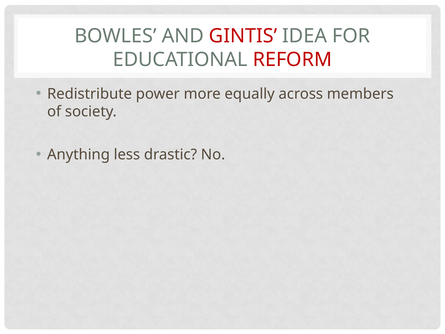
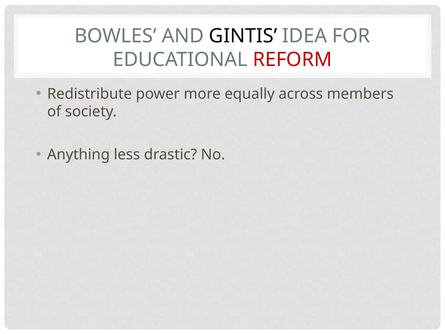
GINTIS colour: red -> black (243, 36)
